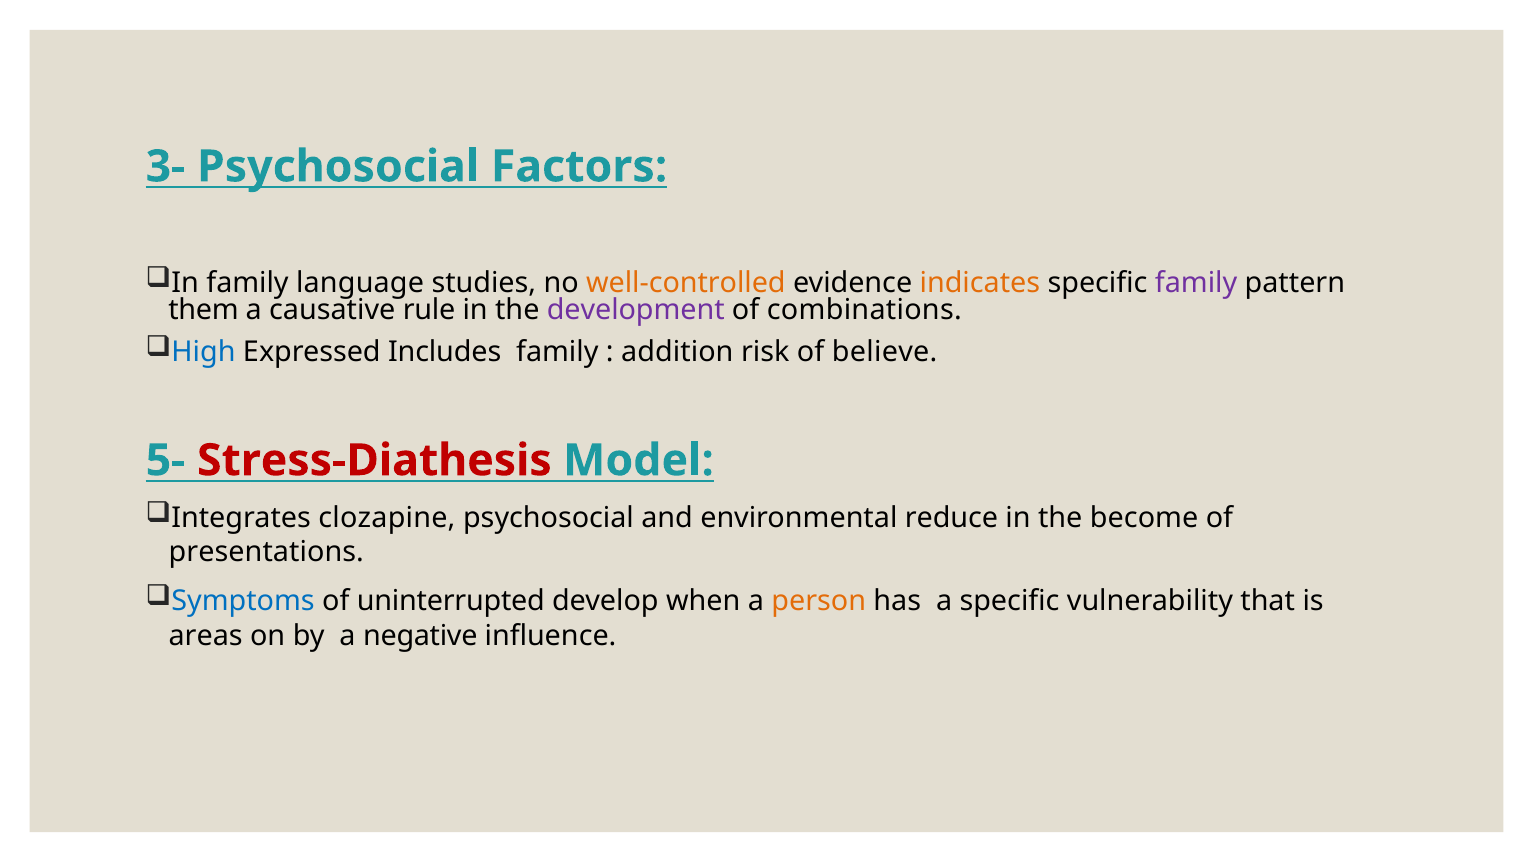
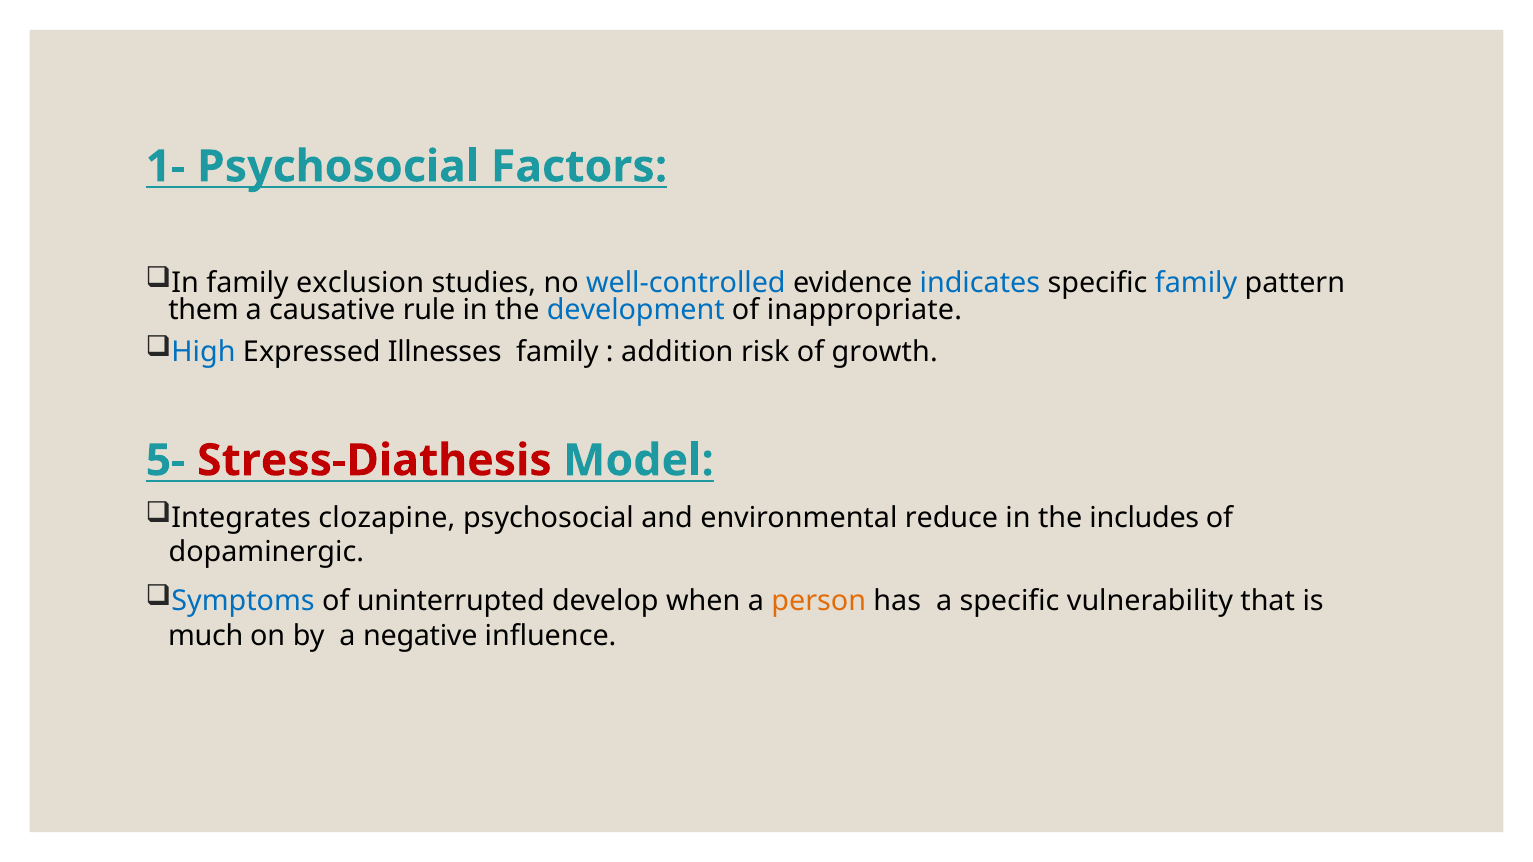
3-: 3- -> 1- (166, 167)
language: language -> exclusion (360, 283)
well-controlled colour: orange -> blue (686, 283)
indicates colour: orange -> blue (980, 283)
family colour: purple -> blue (1196, 283)
development colour: purple -> blue (636, 310)
combinations: combinations -> inappropriate (864, 310)
Includes: Includes -> Illnesses (445, 352)
believe: believe -> growth (885, 352)
become: become -> includes (1144, 518)
presentations: presentations -> dopaminergic (266, 553)
areas: areas -> much (206, 636)
